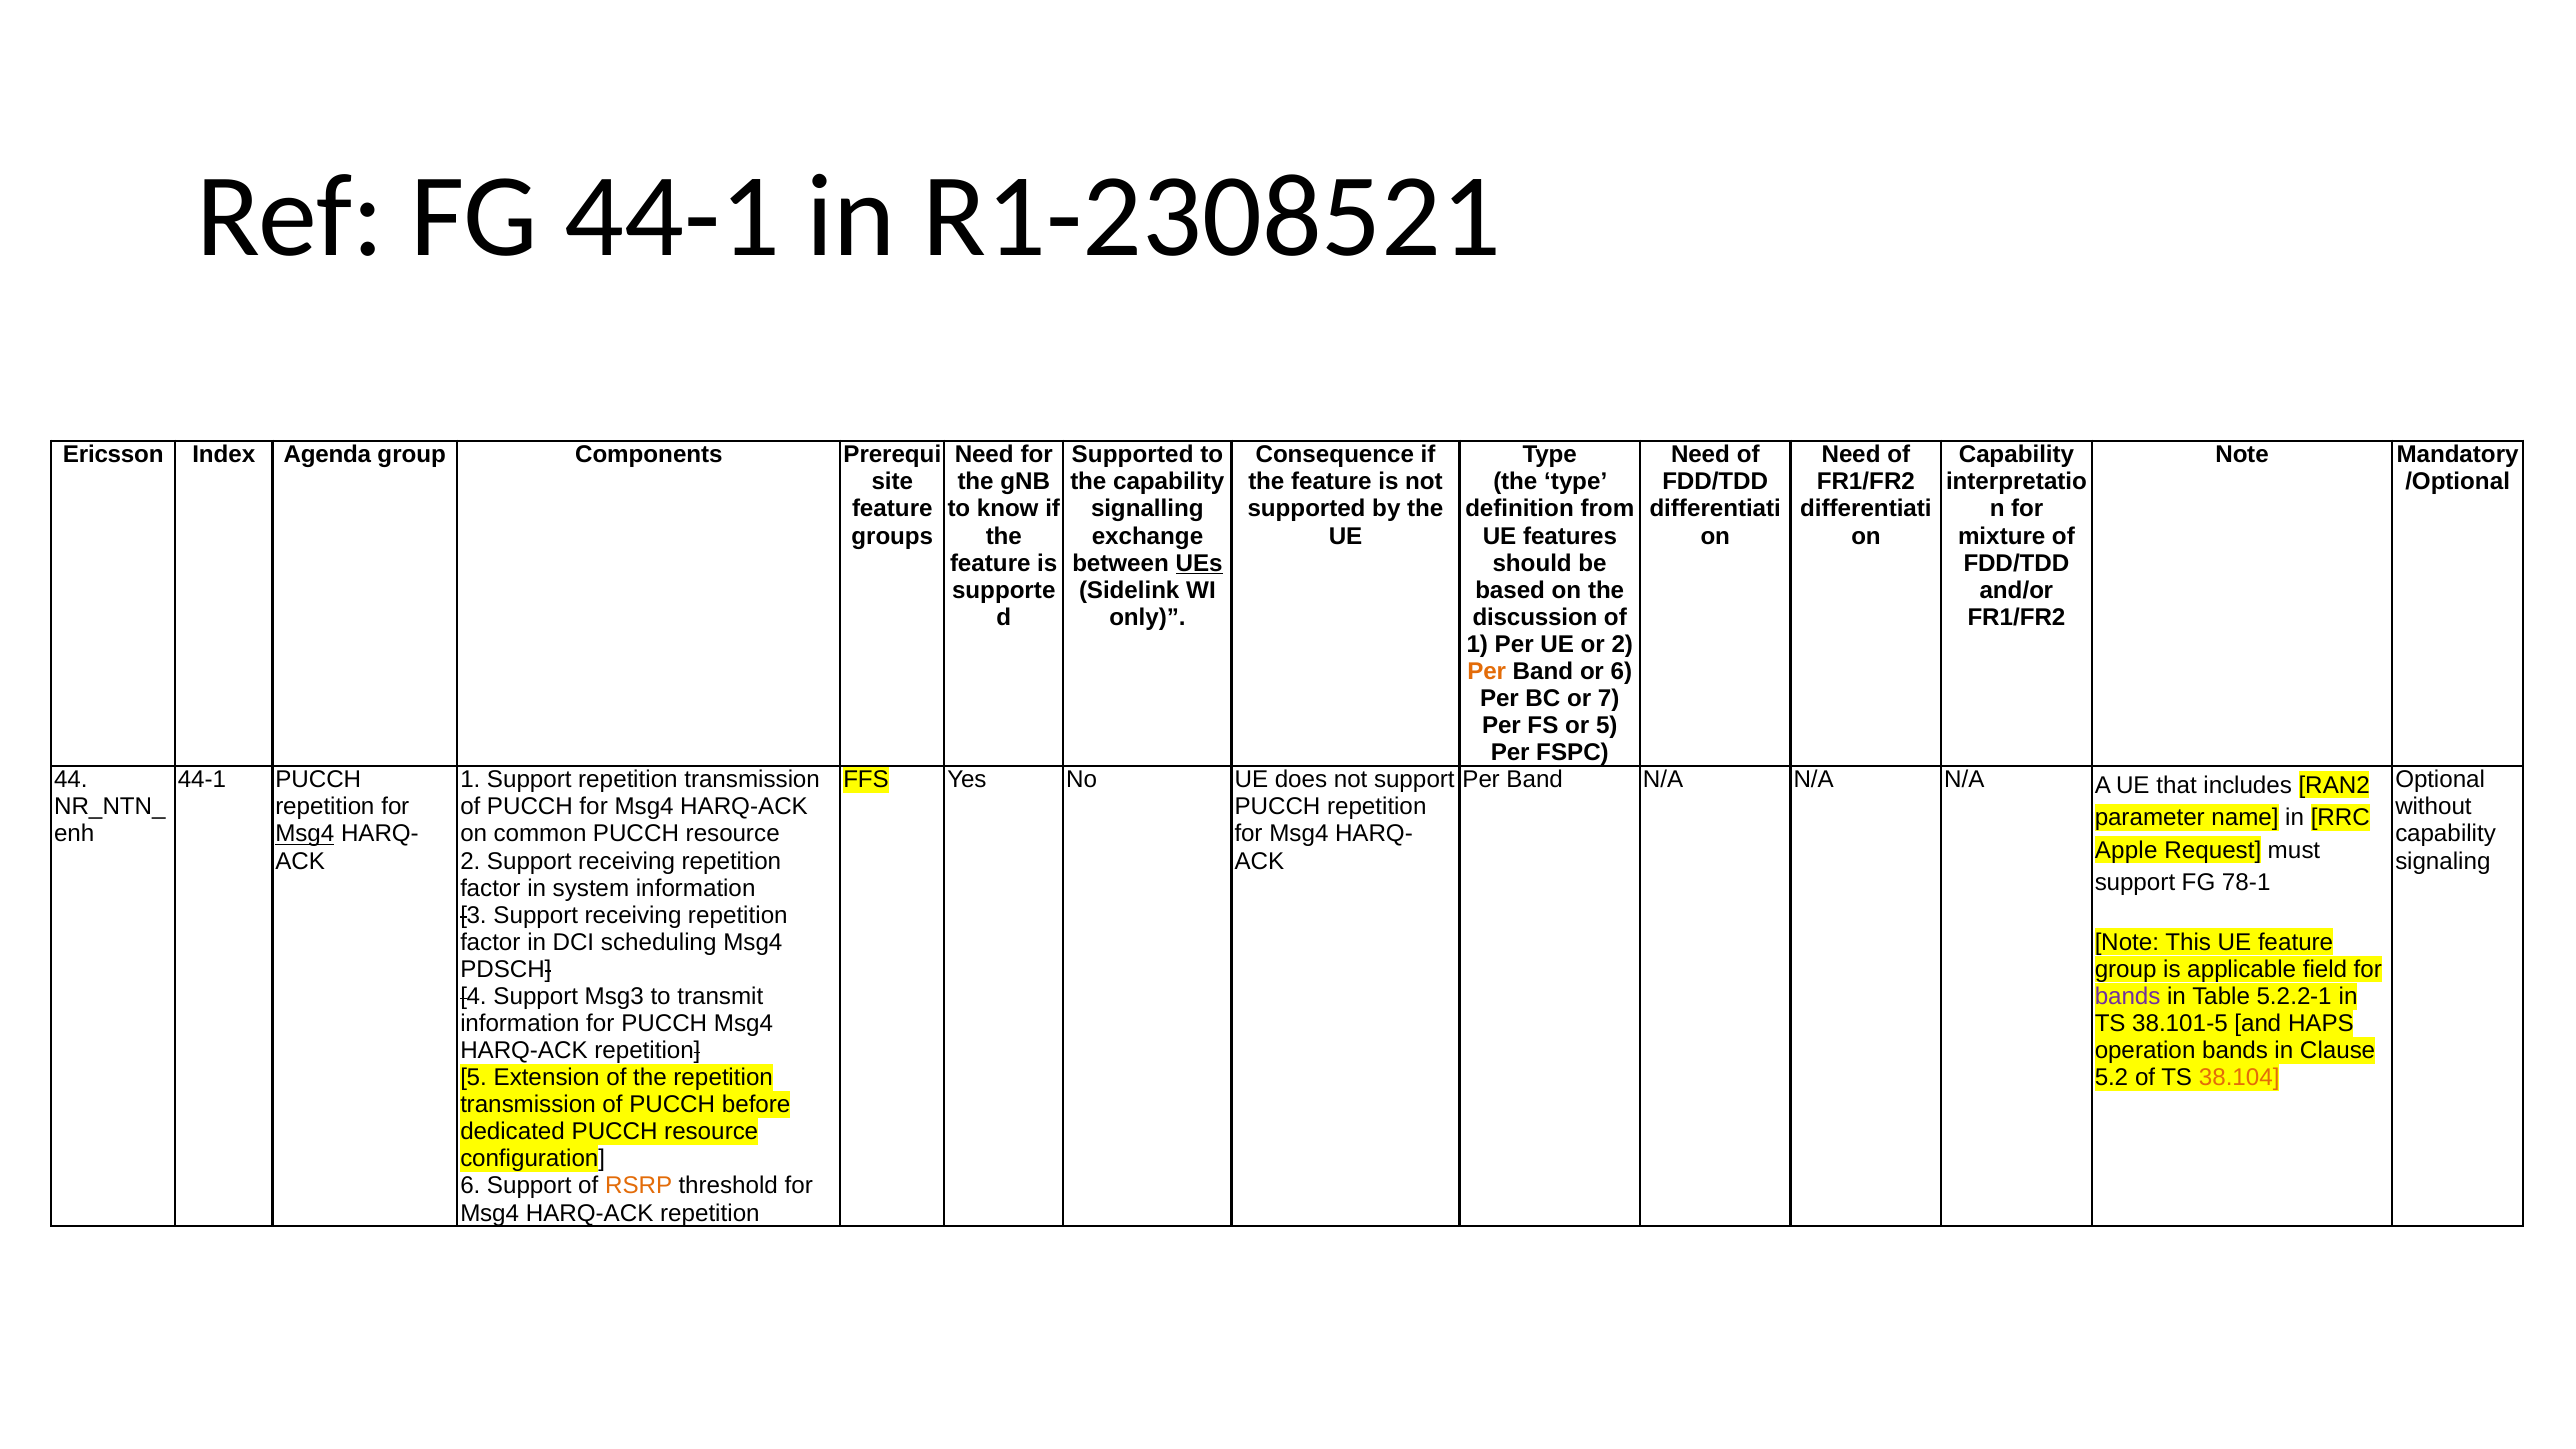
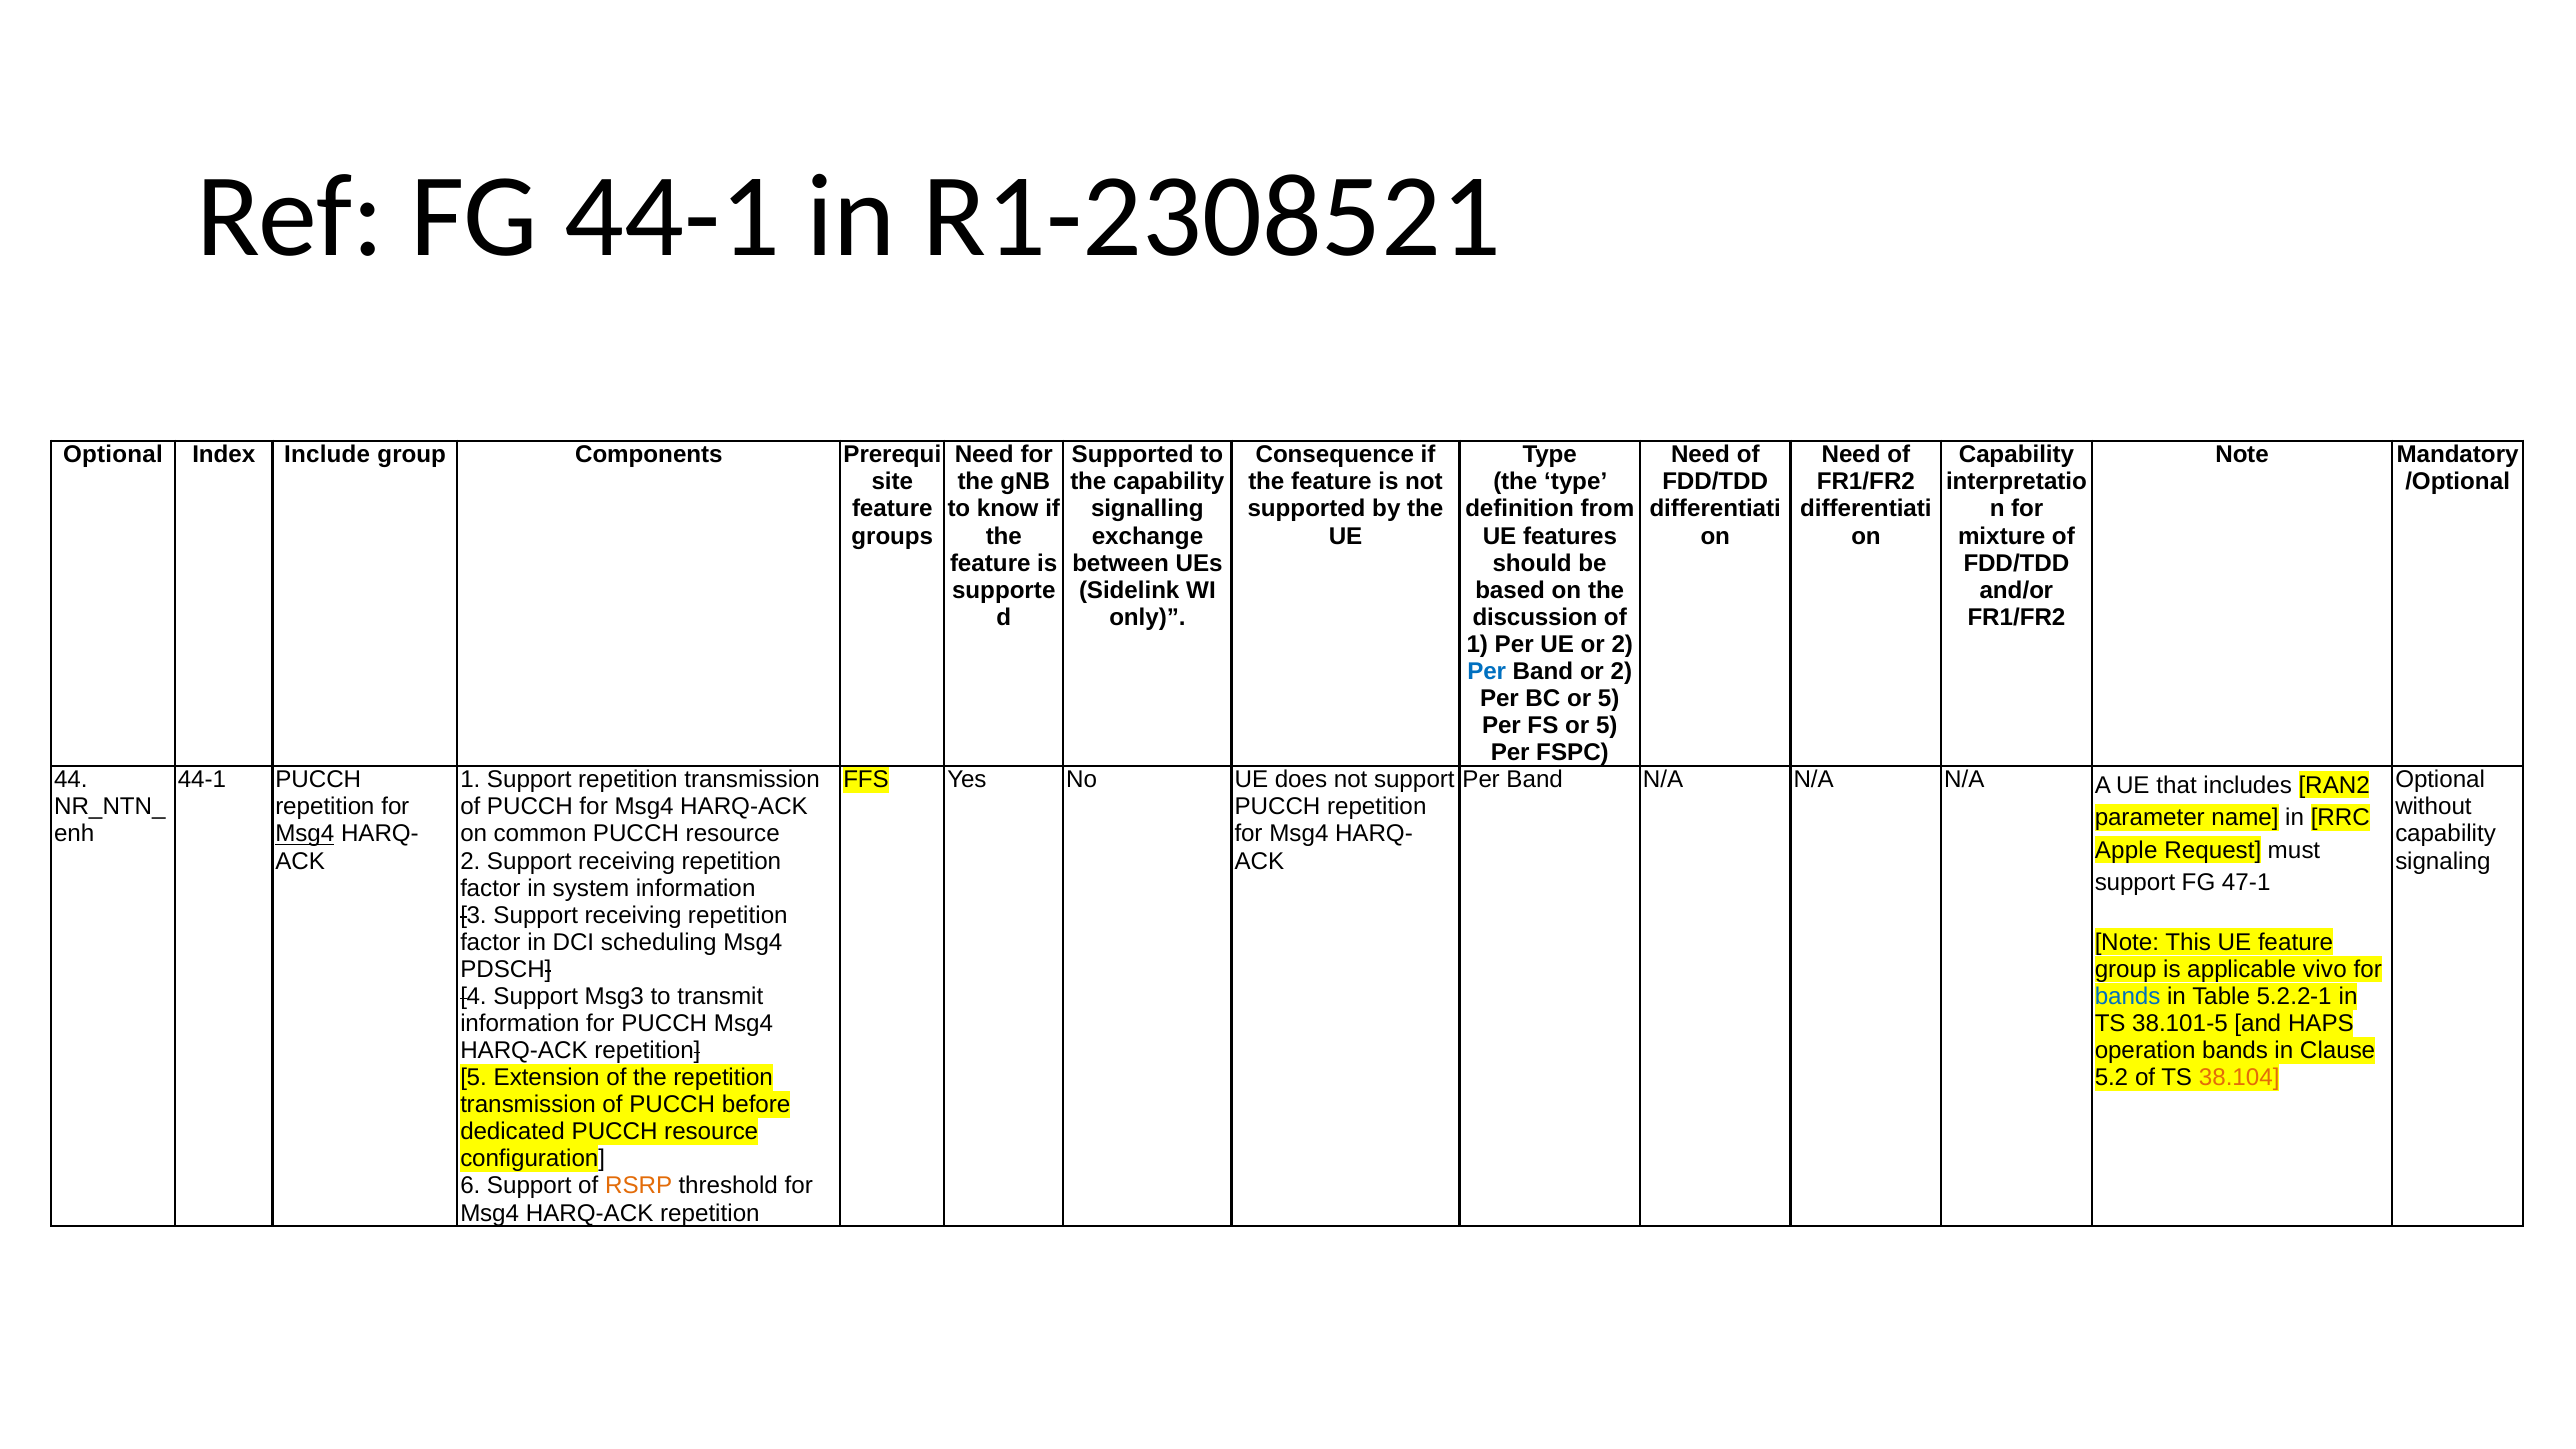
Ericsson: Ericsson -> Optional (113, 455)
Agenda: Agenda -> Include (327, 455)
UEs underline: present -> none (1199, 563)
Per colour: orange -> blue (1487, 671)
Band or 6: 6 -> 2 (1621, 671)
BC or 7: 7 -> 5 (1609, 698)
78-1: 78-1 -> 47-1 (2246, 883)
field: field -> vivo (2325, 969)
bands colour: purple -> blue (2128, 996)
